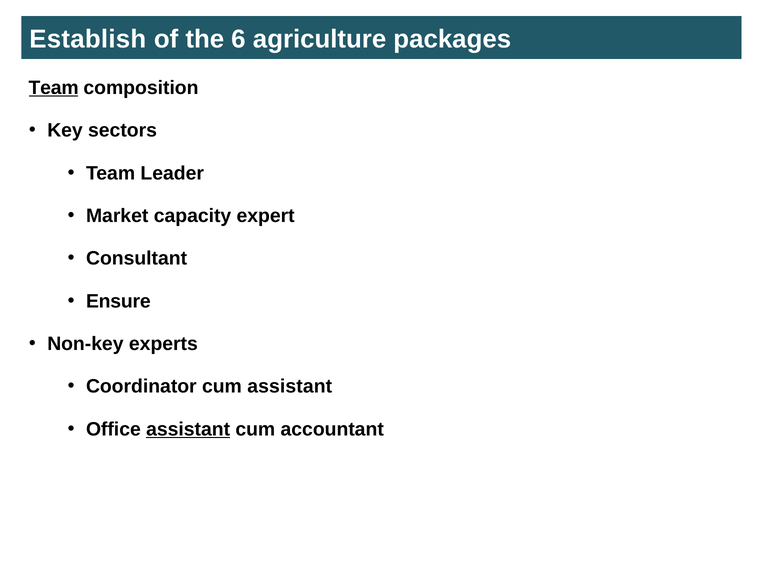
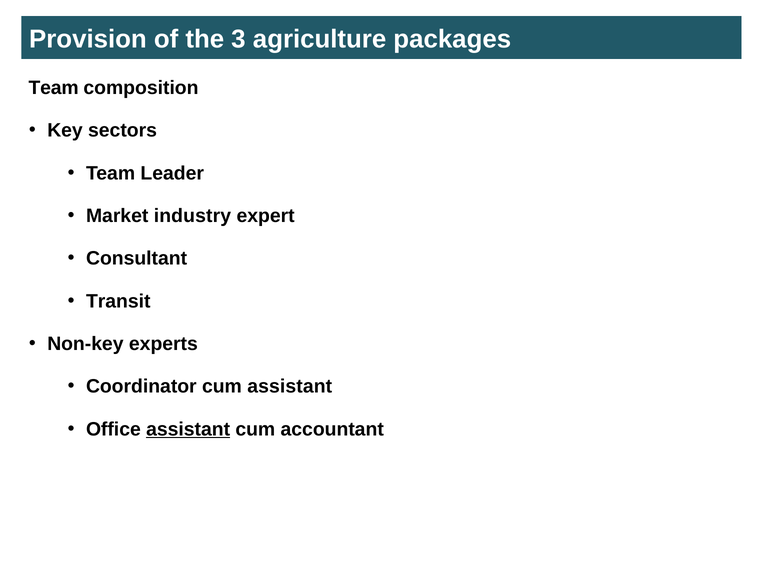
Establish: Establish -> Provision (88, 39)
6: 6 -> 3 (238, 39)
Team underline: present -> none (54, 88)
capacity: capacity -> industry (192, 216)
Ensure: Ensure -> Transit (118, 301)
